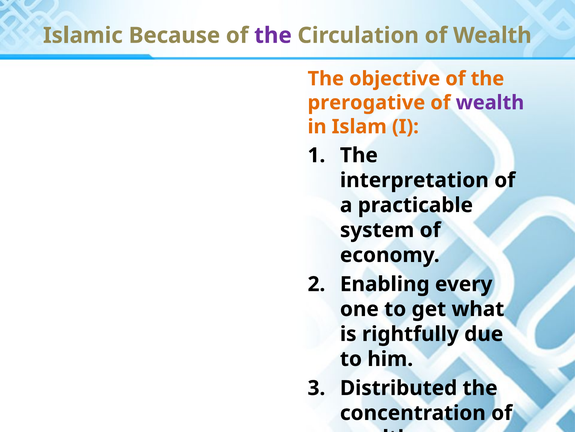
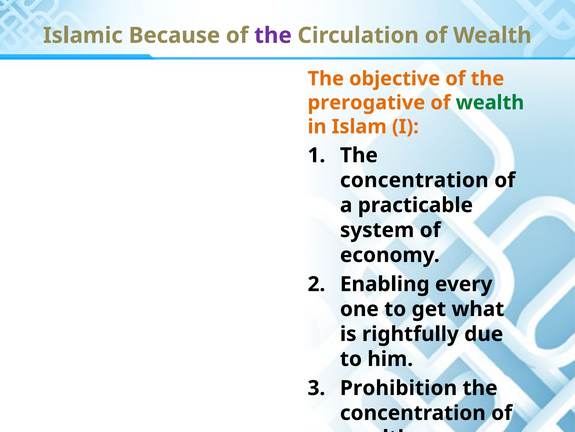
wealth colour: purple -> green (490, 103)
interpretation: interpretation -> concentration (414, 180)
Distributed: Distributed -> Prohibition (399, 387)
